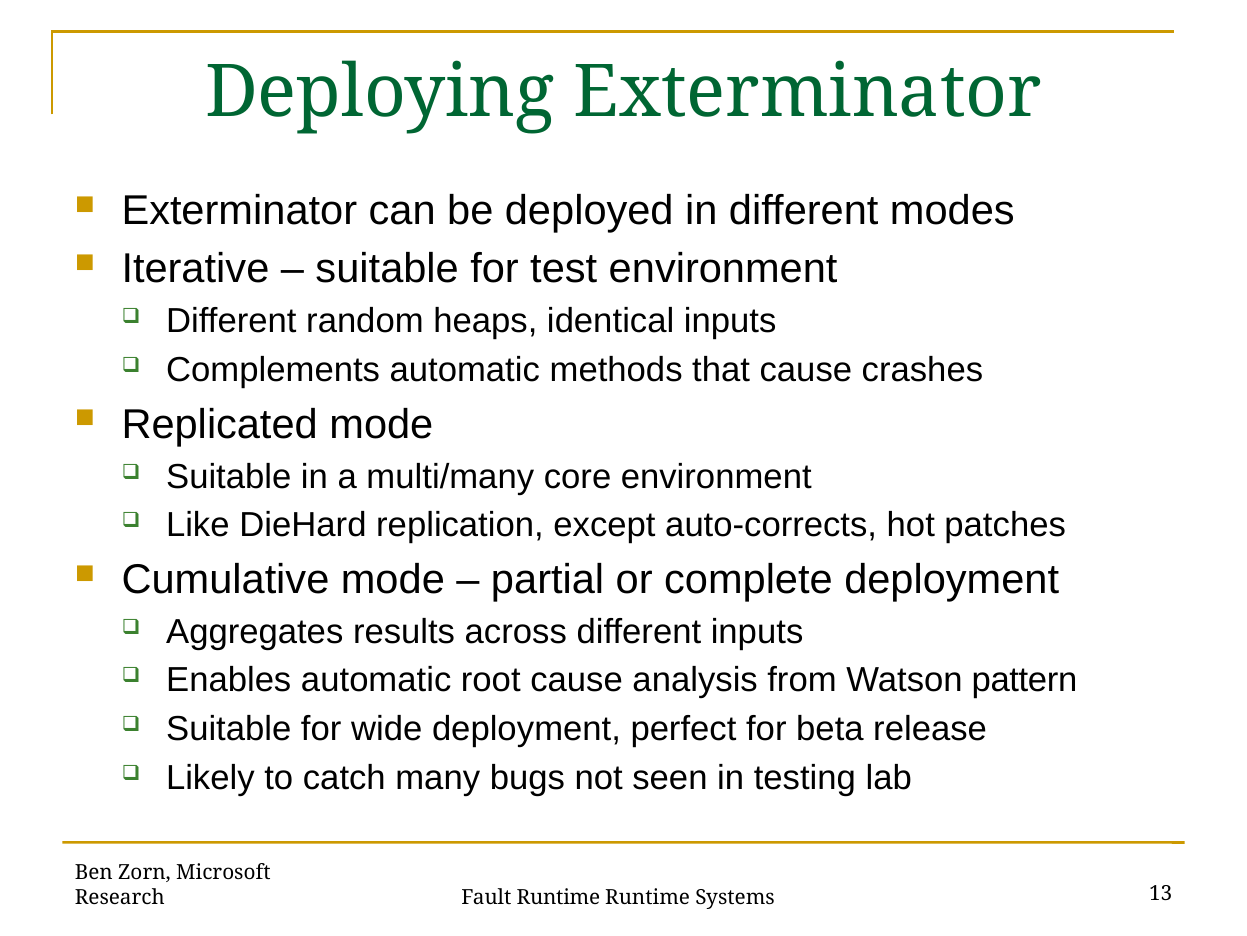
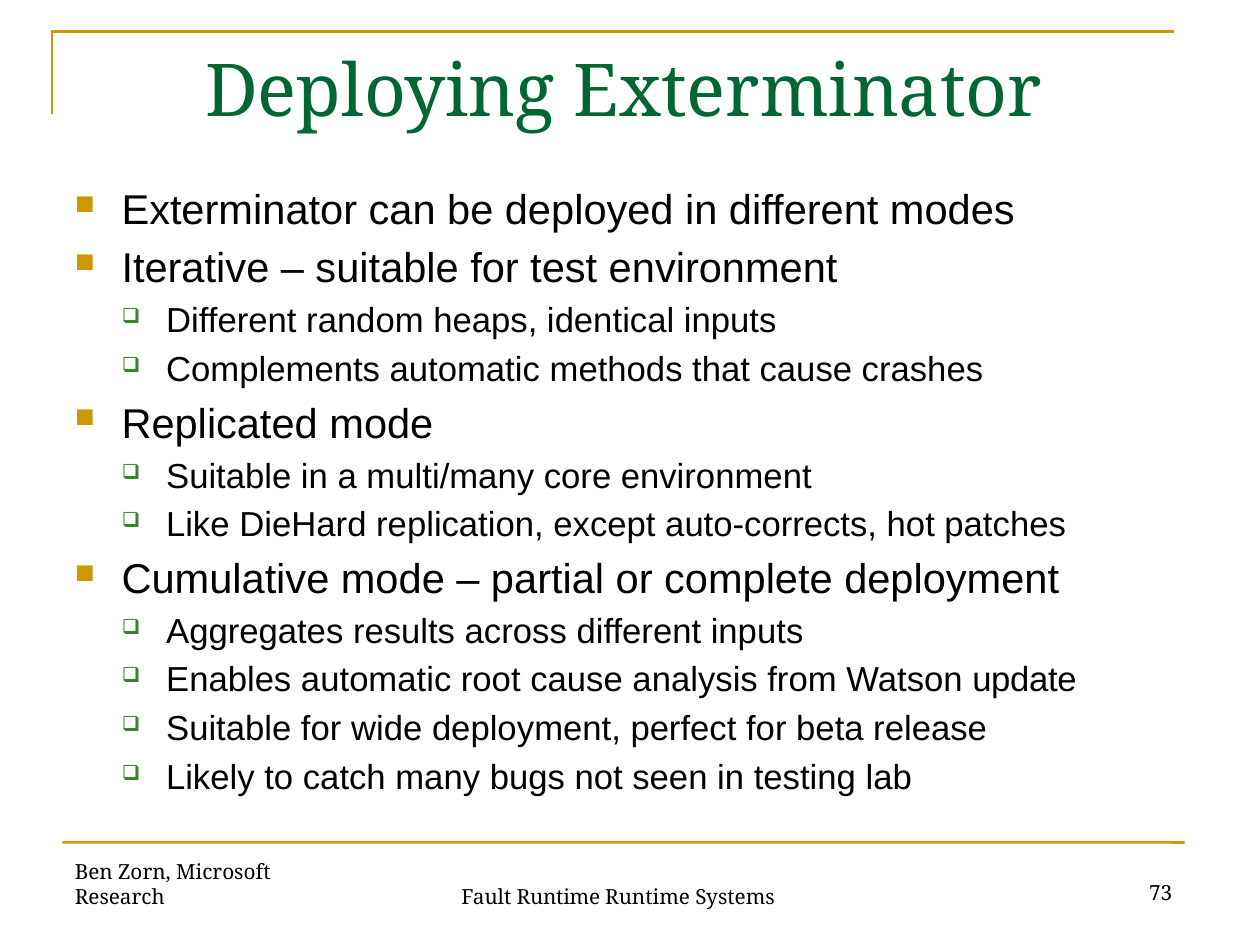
pattern: pattern -> update (1024, 680)
13: 13 -> 73 (1161, 893)
